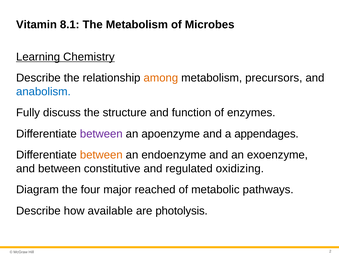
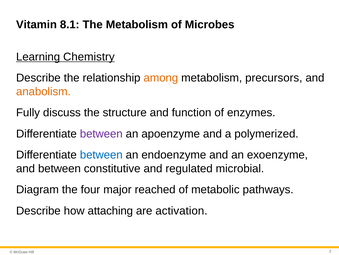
anabolism colour: blue -> orange (43, 91)
appendages: appendages -> polymerized (266, 133)
between colour: orange -> blue (101, 155)
oxidizing: oxidizing -> microbial (240, 168)
available: available -> attaching (110, 210)
photolysis: photolysis -> activation (181, 210)
